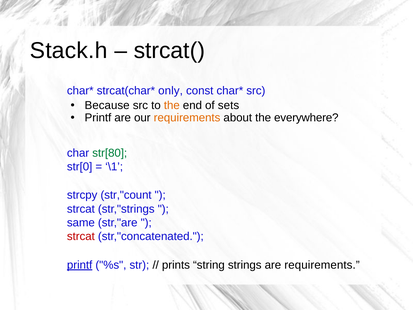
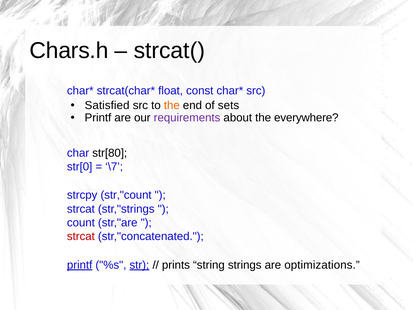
Stack.h: Stack.h -> Chars.h (69, 51)
only: only -> float (171, 91)
Because: Because -> Satisfied (107, 105)
requirements colour: orange -> purple (187, 118)
str[80 colour: green -> black (110, 153)
\1: \1 -> \7 (114, 167)
same: same -> count (81, 222)
str underline: none -> present (139, 265)
are requirements: requirements -> optimizations (322, 265)
